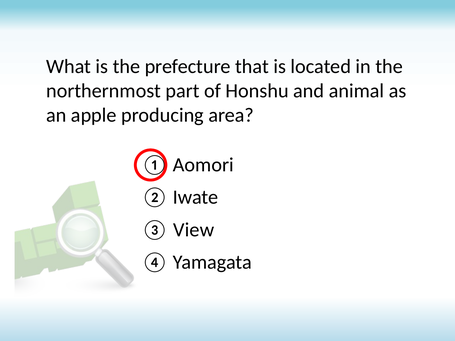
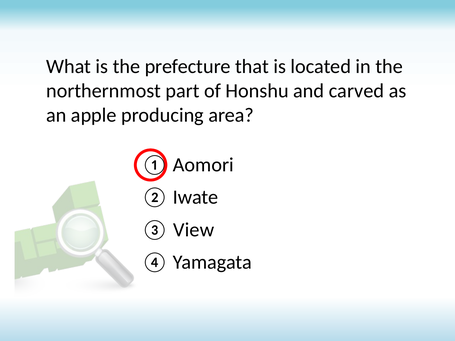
animal: animal -> carved (356, 91)
